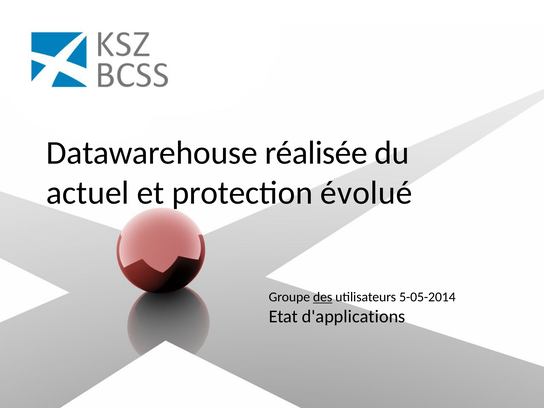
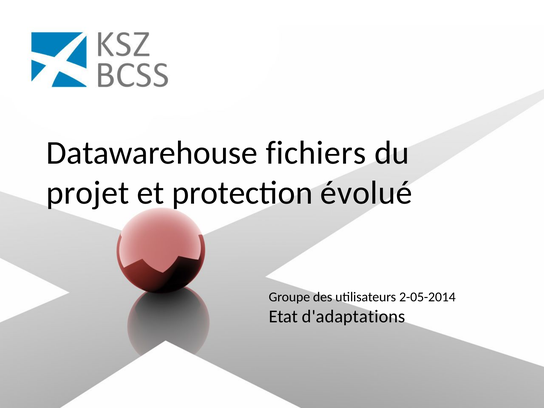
réalisée: réalisée -> fichiers (316, 153)
actuel: actuel -> projet (88, 193)
des underline: present -> none (323, 297)
5-05-2014: 5-05-2014 -> 2-05-2014 (427, 297)
d'applications: d'applications -> d'adaptations (354, 317)
